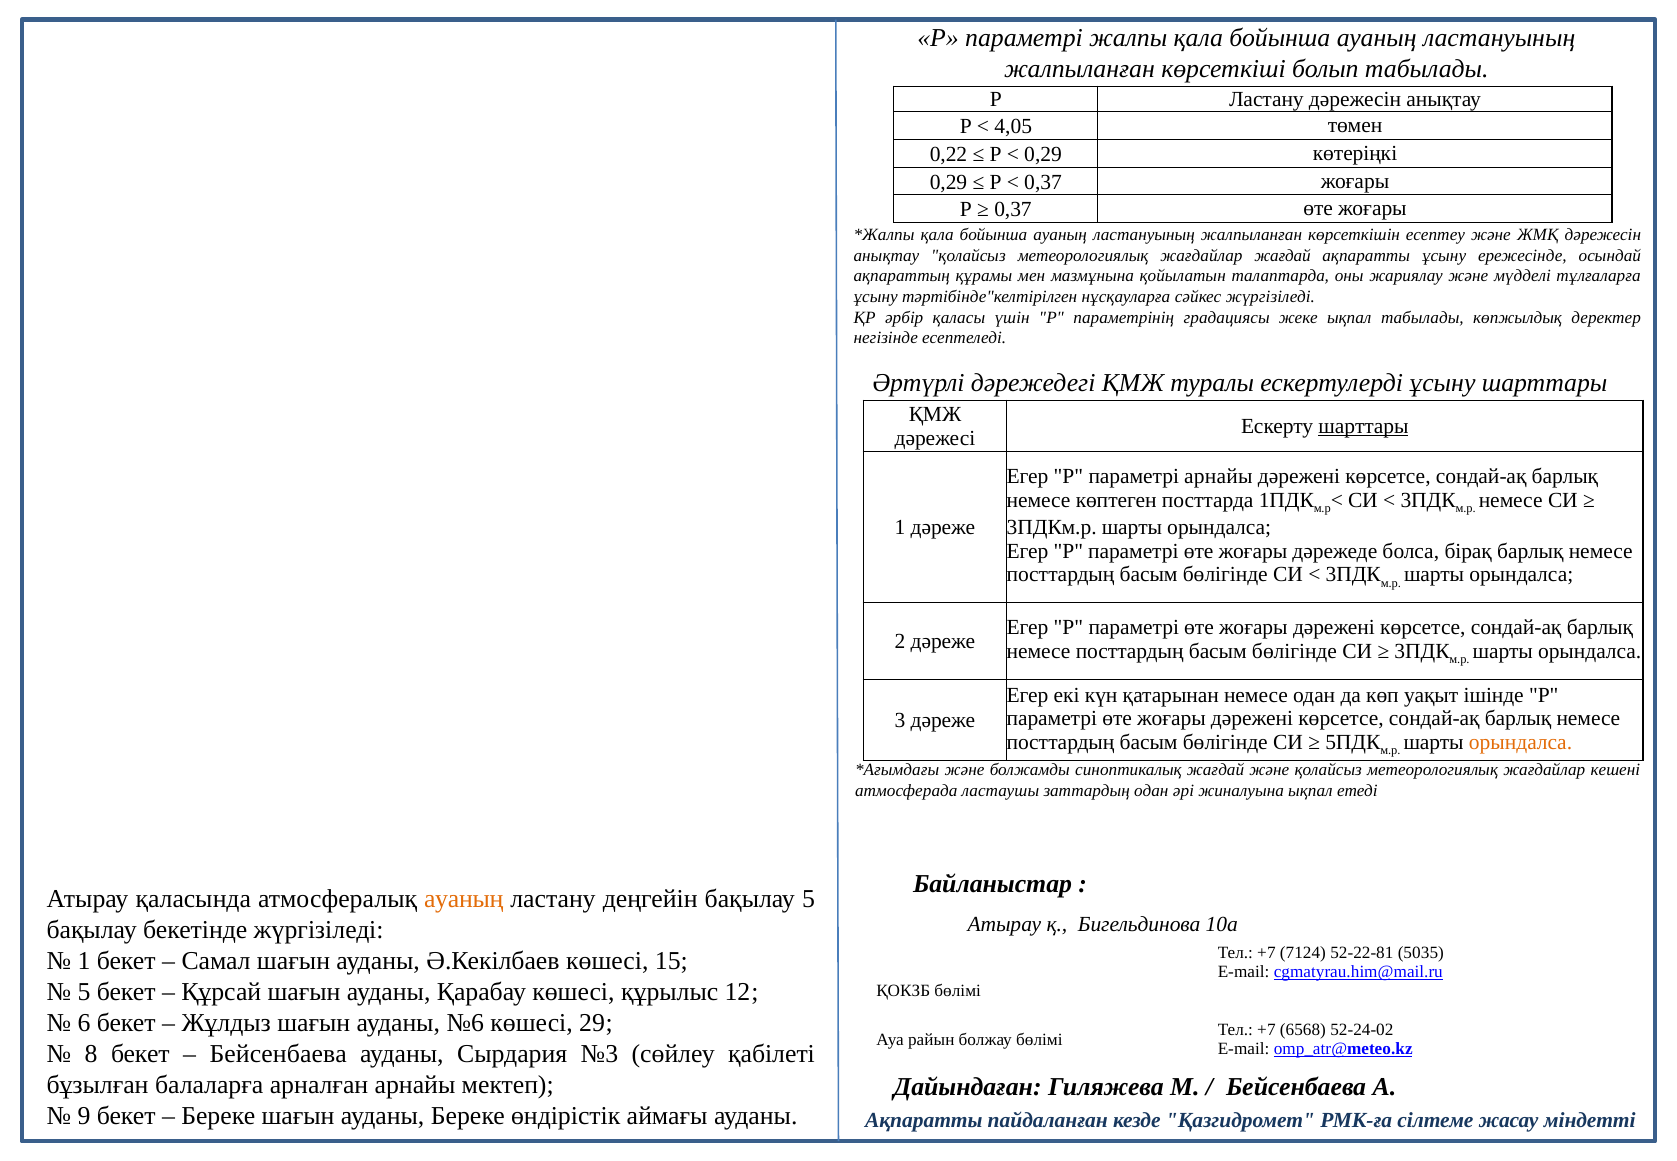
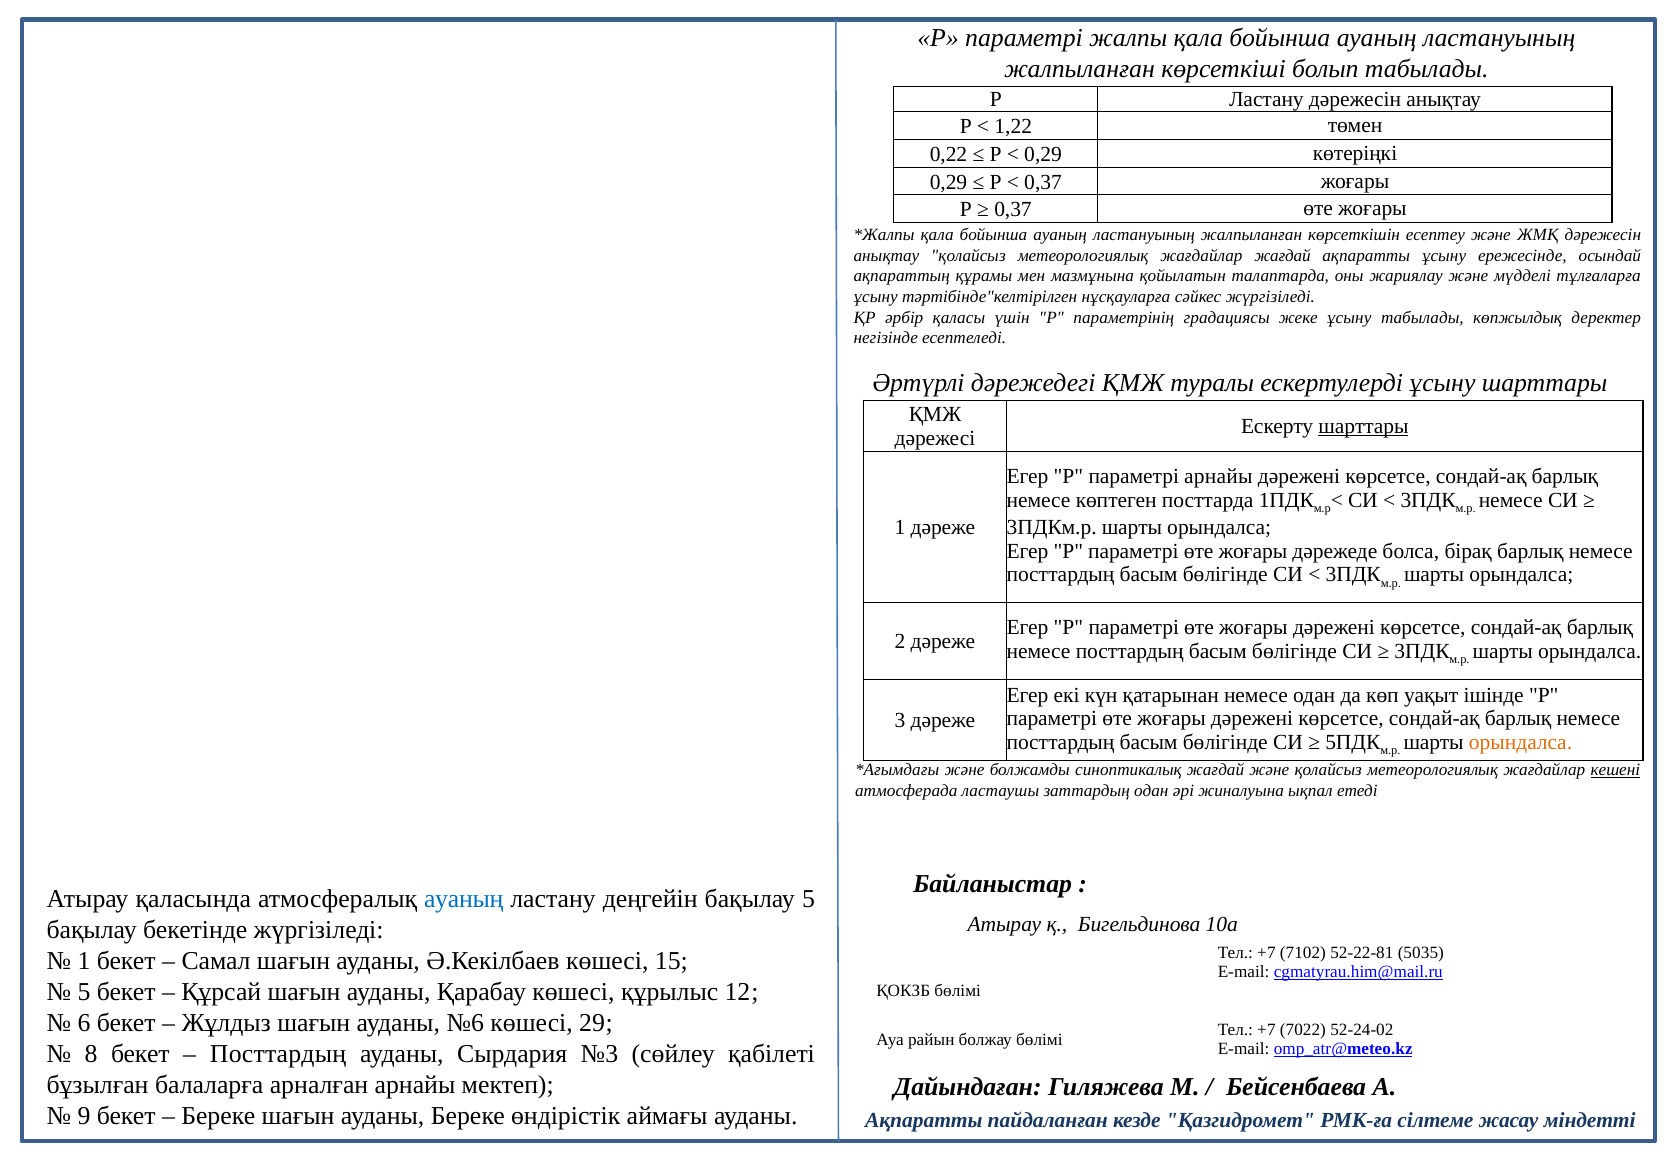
4,05: 4,05 -> 1,22 (1013, 127)
жеке ықпал: ықпал -> ұсыну (1349, 318)
кешені underline: none -> present (1615, 770)
ауаның colour: orange -> blue (464, 899)
7124: 7124 -> 7102 (1303, 953)
6568: 6568 -> 7022 (1303, 1030)
Бейсенбаева: Бейсенбаева -> Посттардың (278, 1054)
